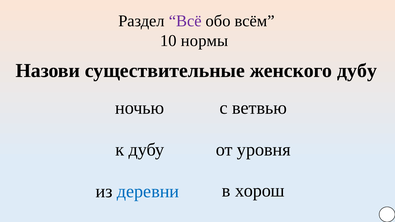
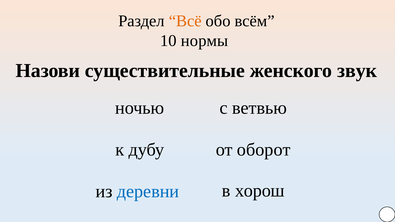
Всё colour: purple -> orange (185, 21)
женского дубу: дубу -> звук (357, 71)
уровня: уровня -> оборот (264, 150)
